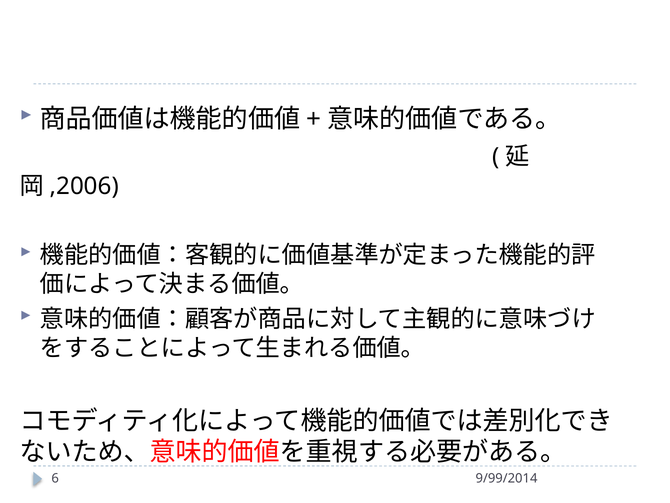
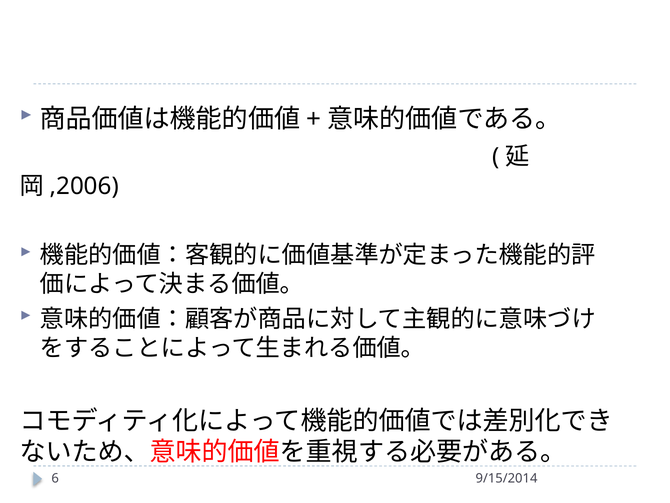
9/99/2014: 9/99/2014 -> 9/15/2014 (507, 478)
